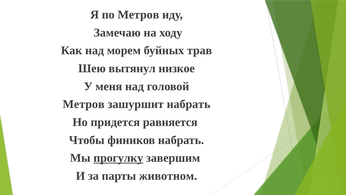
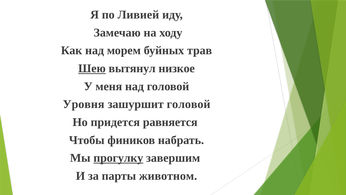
по Метров: Метров -> Ливией (138, 15)
Шею underline: none -> present (92, 68)
Метров: Метров -> Уровня (84, 104)
зашуршит набрать: набрать -> головой (189, 104)
